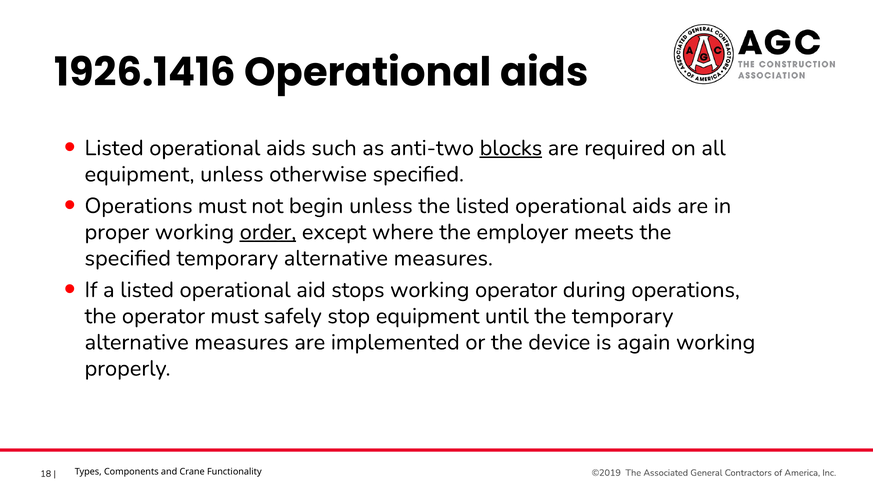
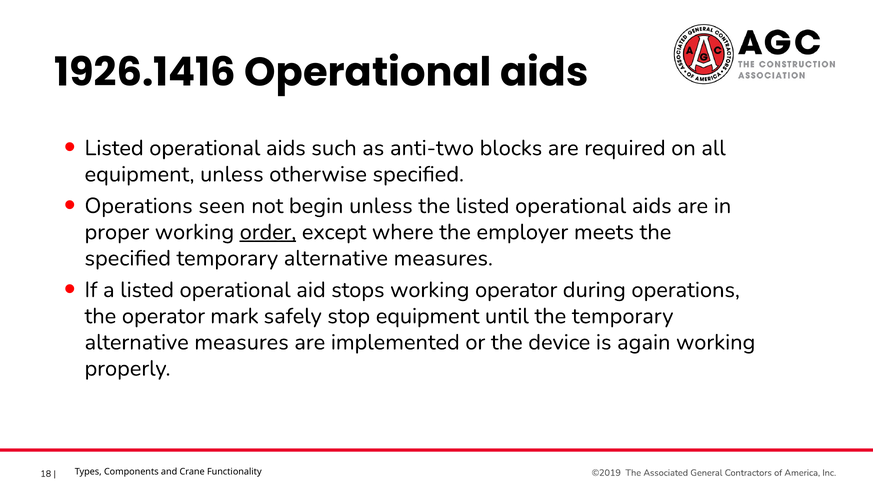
blocks underline: present -> none (511, 148)
Operations must: must -> seen (222, 206)
operator must: must -> mark (234, 316)
